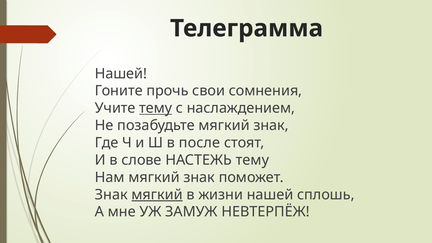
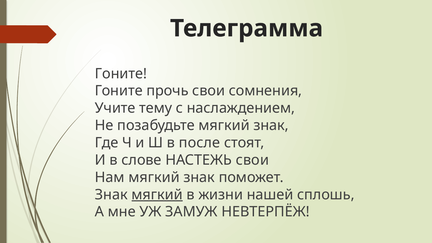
Нашей: Нашей -> Гоните (121, 74)
тему underline: present -> none (156, 108)
НАСТЕЖЬ тему: тему -> свои (252, 160)
